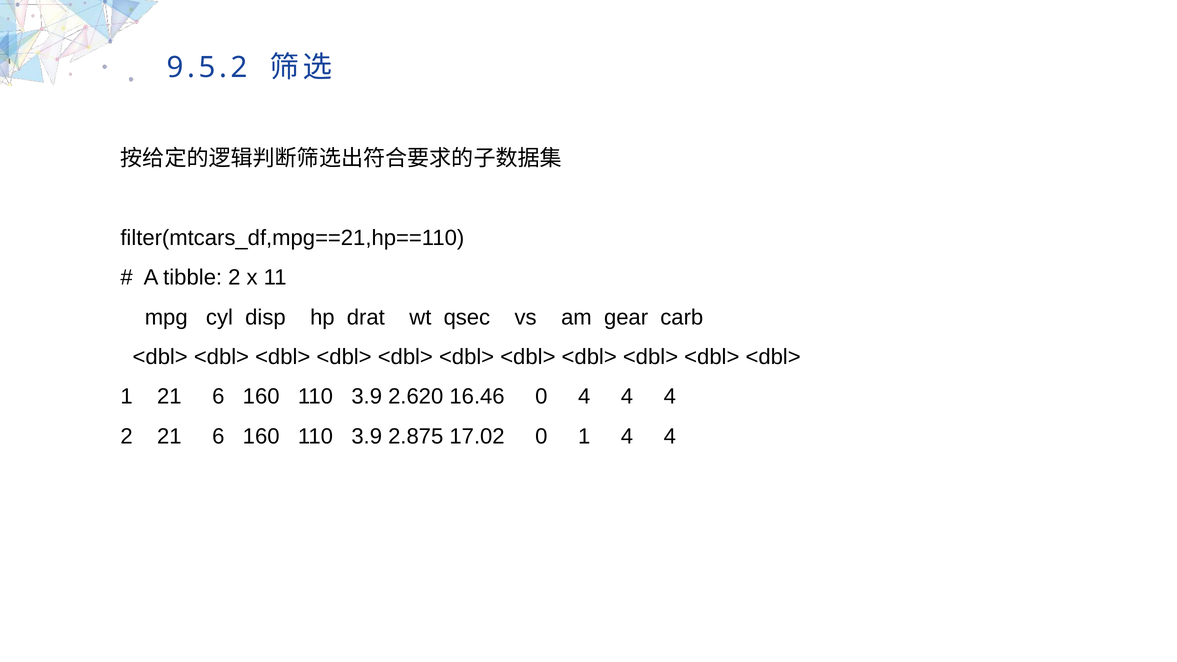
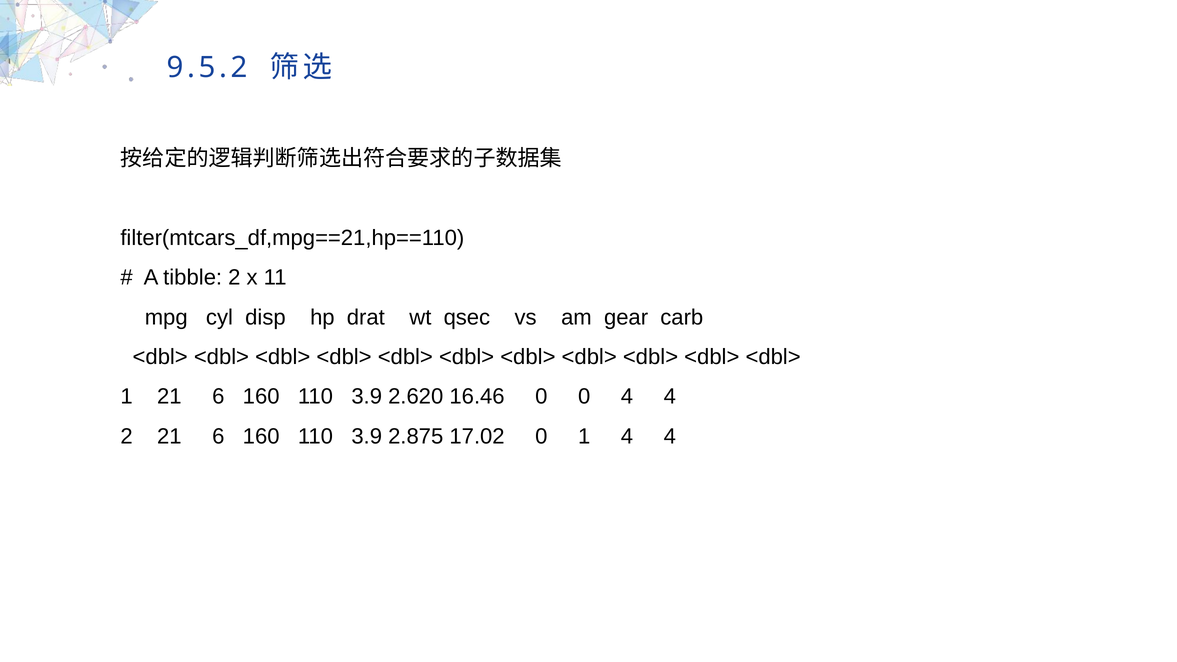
0 4: 4 -> 0 (584, 397)
